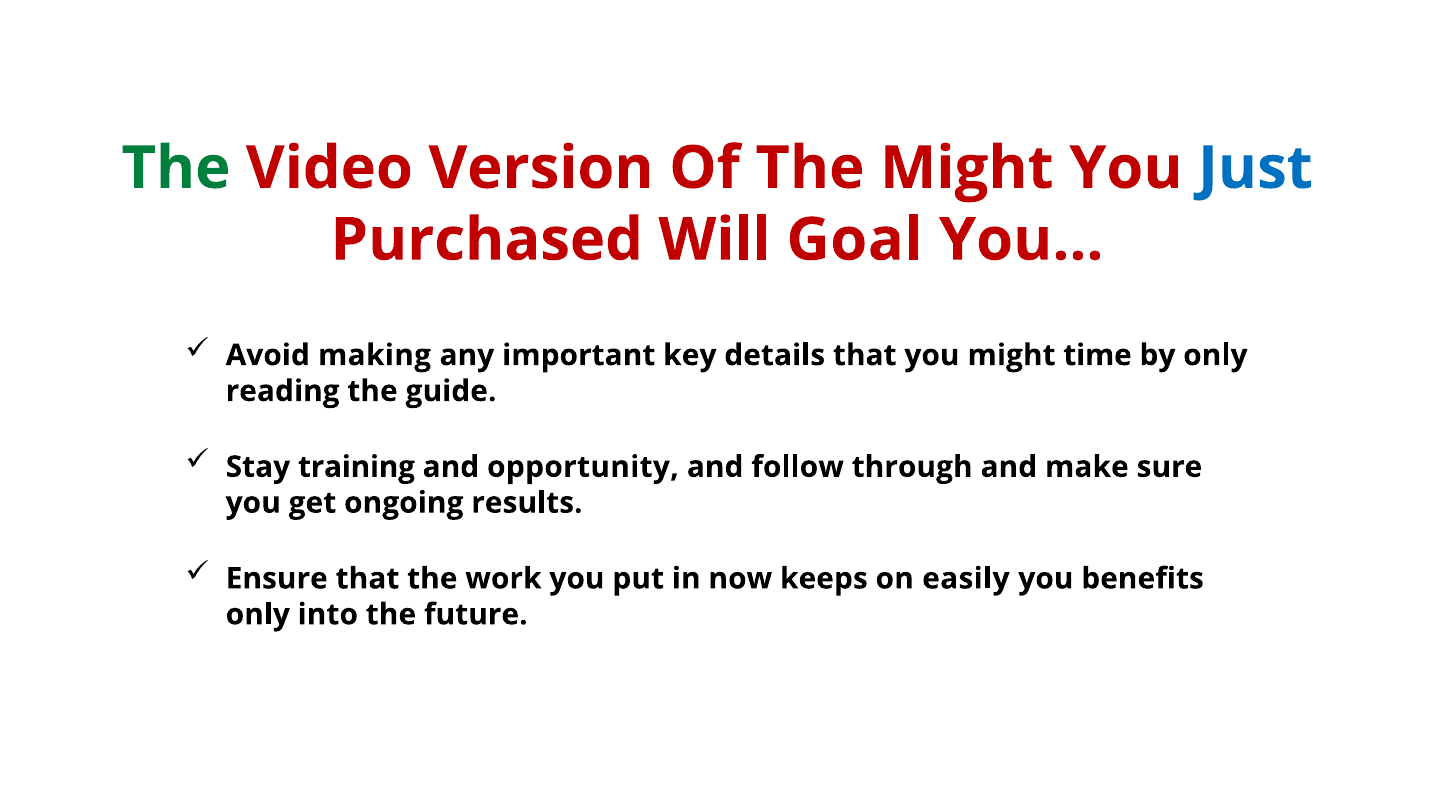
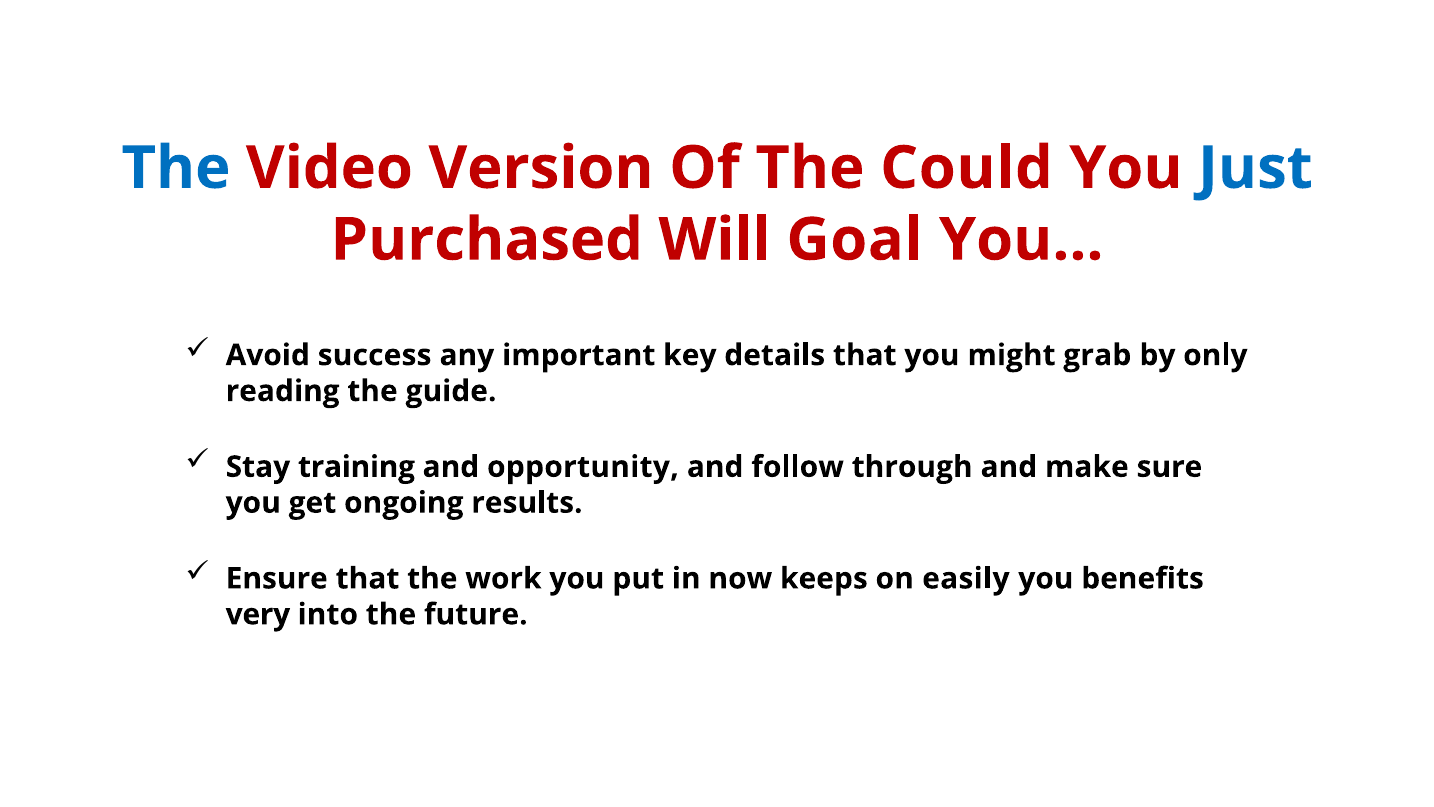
The colour: green -> blue (176, 168)
The Might: Might -> Could (966, 168)
making: making -> success (375, 355)
time: time -> grab (1097, 355)
only: only -> very (258, 614)
